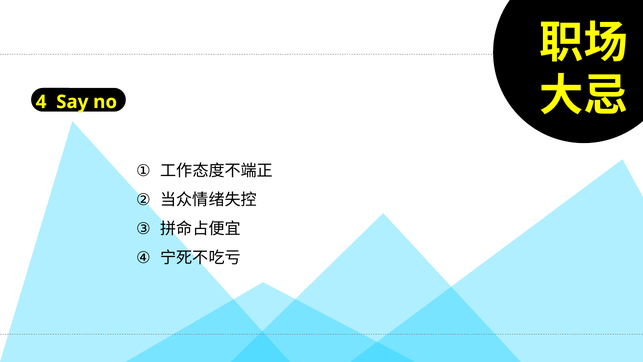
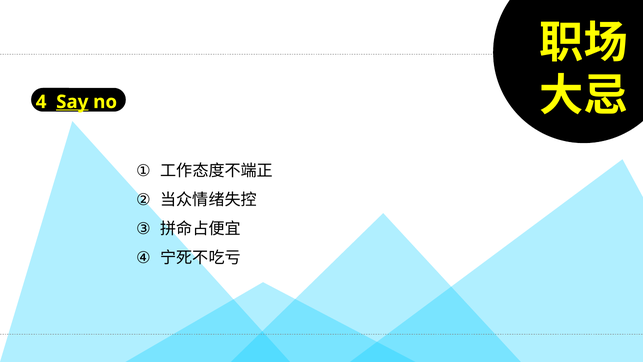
Say underline: none -> present (72, 102)
